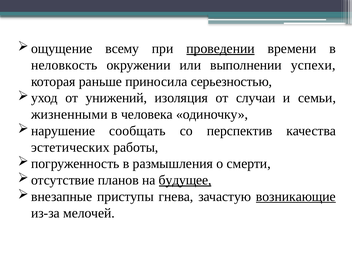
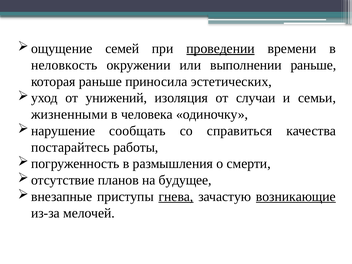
всему: всему -> семей (122, 49)
выполнении успехи: успехи -> раньше (313, 65)
серьезностью: серьезностью -> эстетических (231, 82)
перспектив: перспектив -> справиться (240, 131)
эстетических: эстетических -> постарайтесь (70, 147)
будущее underline: present -> none (185, 180)
гнева underline: none -> present (176, 197)
